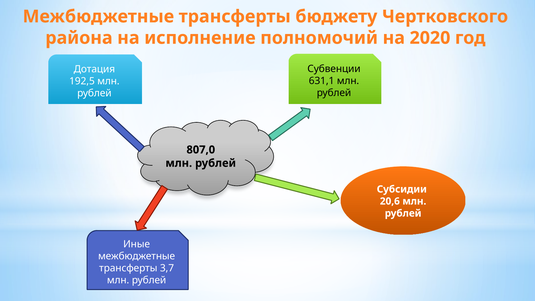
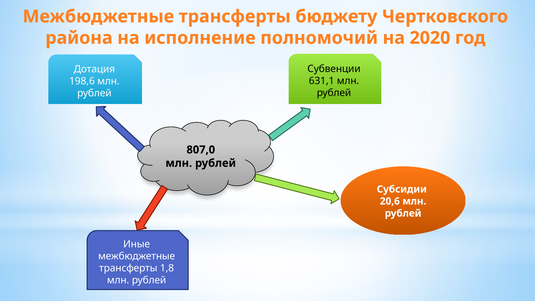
192,5: 192,5 -> 198,6 (82, 81)
3,7: 3,7 -> 1,8 (167, 268)
